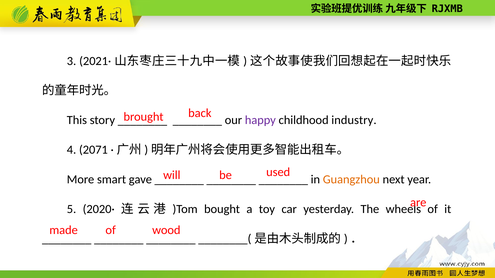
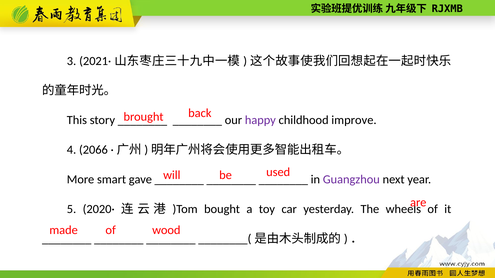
industry: industry -> improve (354, 120)
2071: 2071 -> 2066 (93, 150)
Guangzhou colour: orange -> purple (351, 180)
